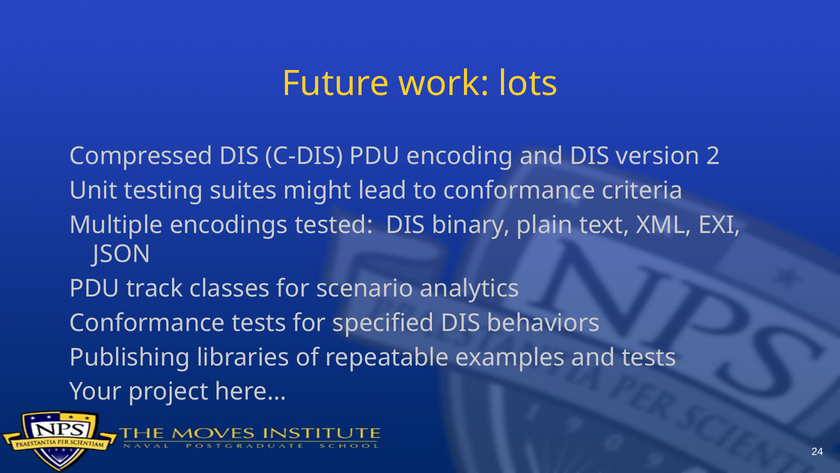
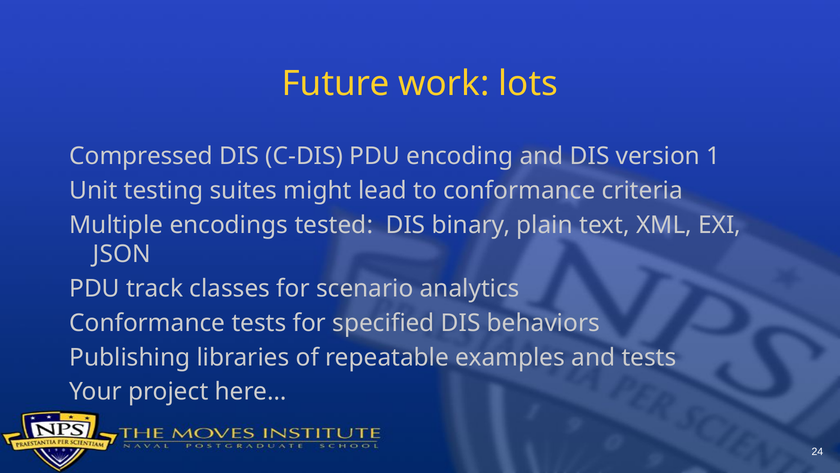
2: 2 -> 1 (713, 156)
